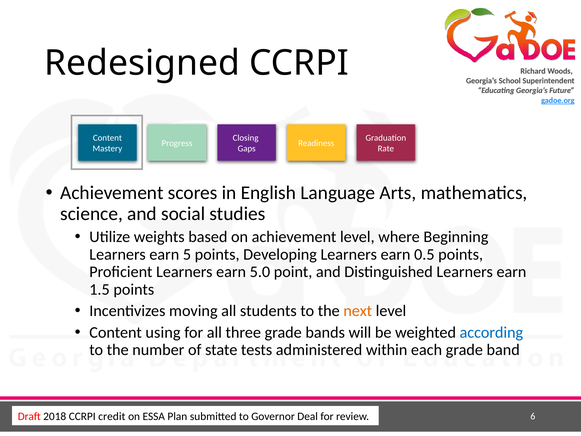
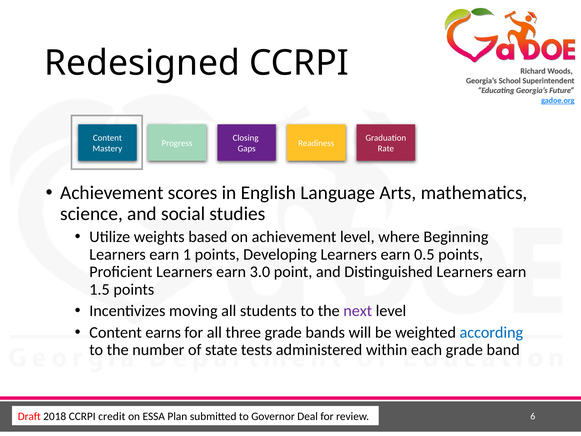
5: 5 -> 1 (187, 254)
5.0: 5.0 -> 3.0 (260, 272)
next colour: orange -> purple (358, 311)
using: using -> earns (163, 332)
